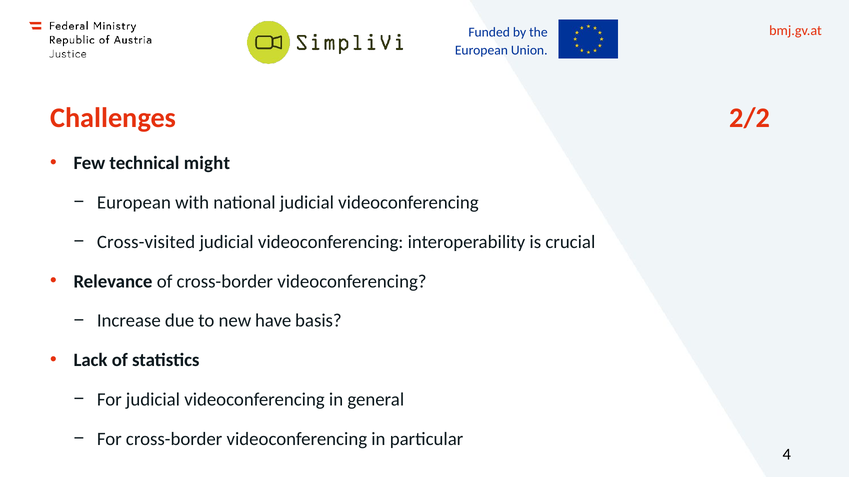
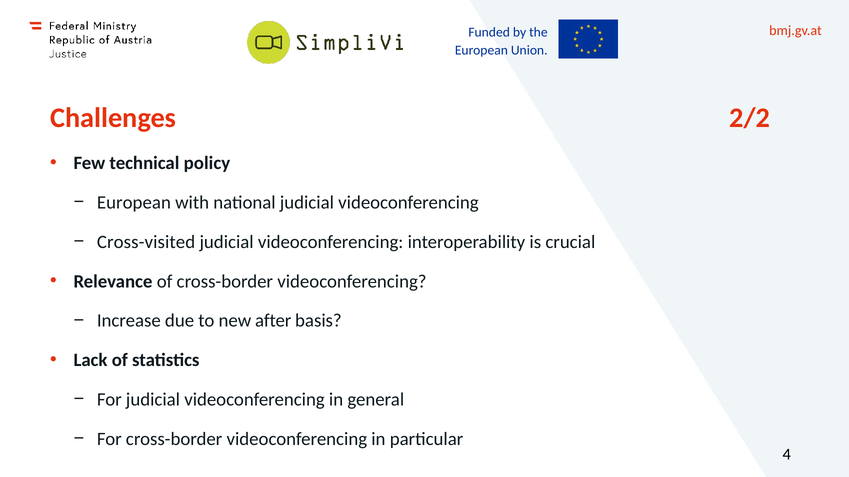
might: might -> policy (207, 163)
have: have -> after (273, 321)
